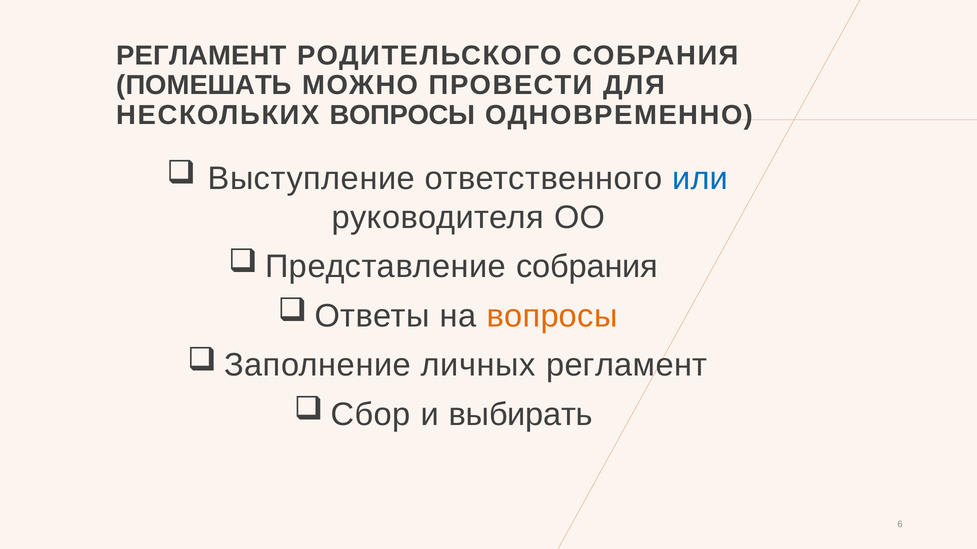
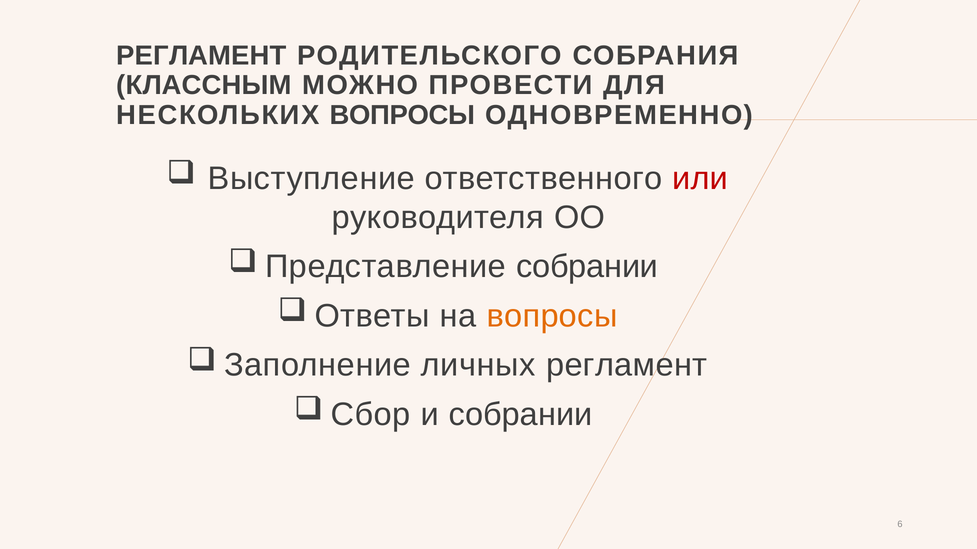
ПОМЕШАТЬ: ПОМЕШАТЬ -> КЛАССНЫМ (204, 86)
или colour: blue -> red (700, 179)
собрания: собрания -> собрании (587, 267)
и выбирать: выбирать -> собрании (521, 415)
